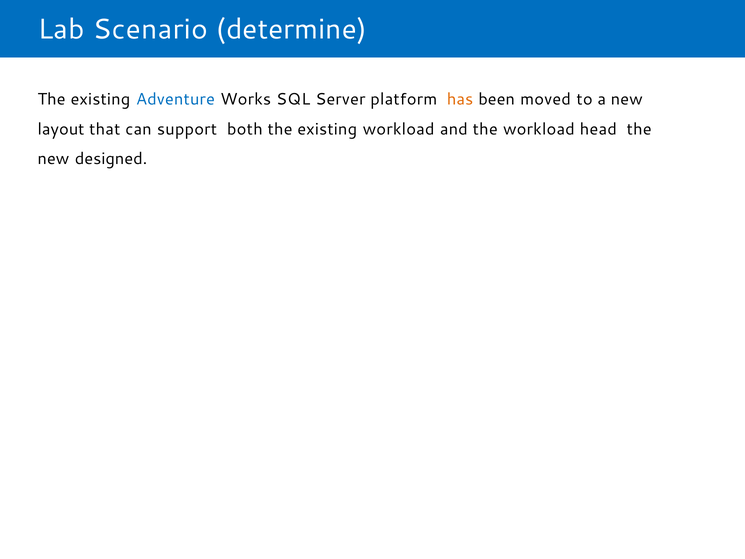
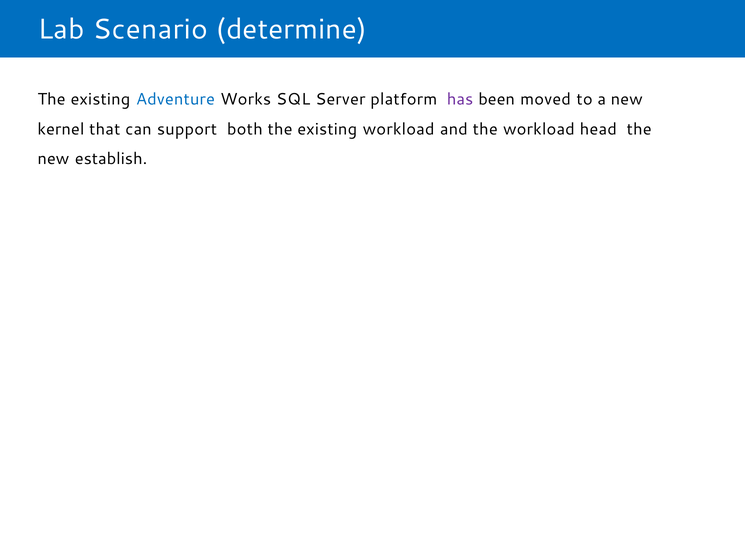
has colour: orange -> purple (460, 99)
layout: layout -> kernel (61, 129)
designed: designed -> establish (111, 159)
